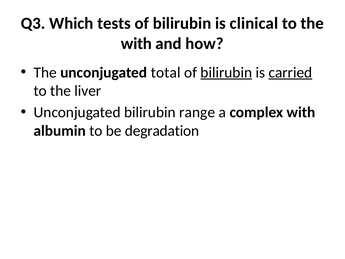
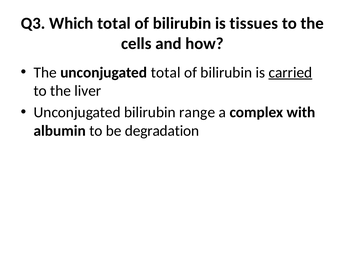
Which tests: tests -> total (114, 23)
clinical: clinical -> tissues (254, 23)
with: with -> cells (136, 43)
bilirubin underline: present -> none (226, 72)
